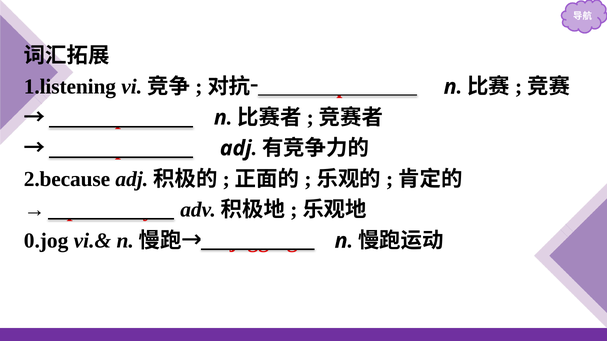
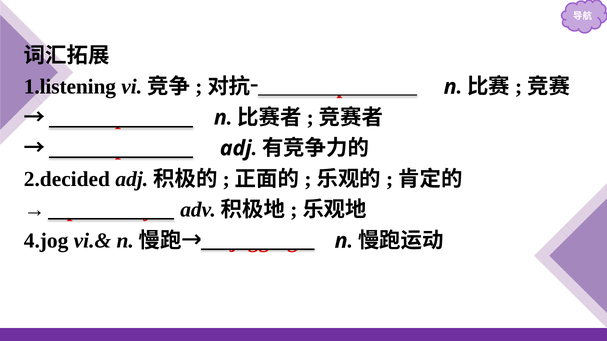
2.because: 2.because -> 2.decided (67, 179)
0.jog: 0.jog -> 4.jog (46, 241)
